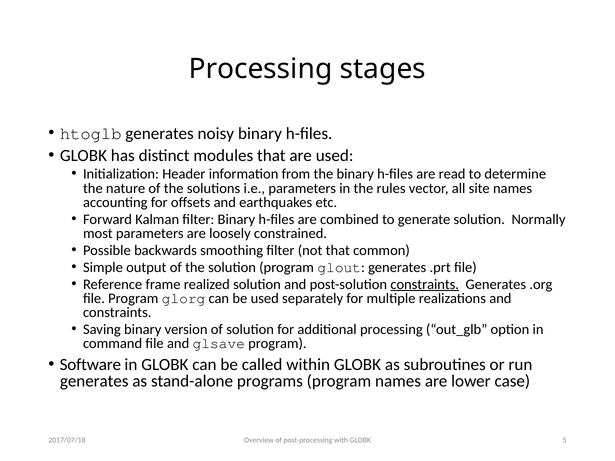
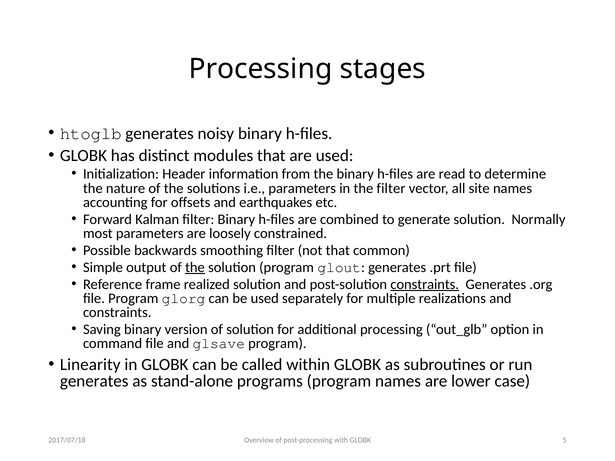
the rules: rules -> filter (391, 188)
the underline: none -> present (195, 267)
Software: Software -> Linearity (90, 365)
